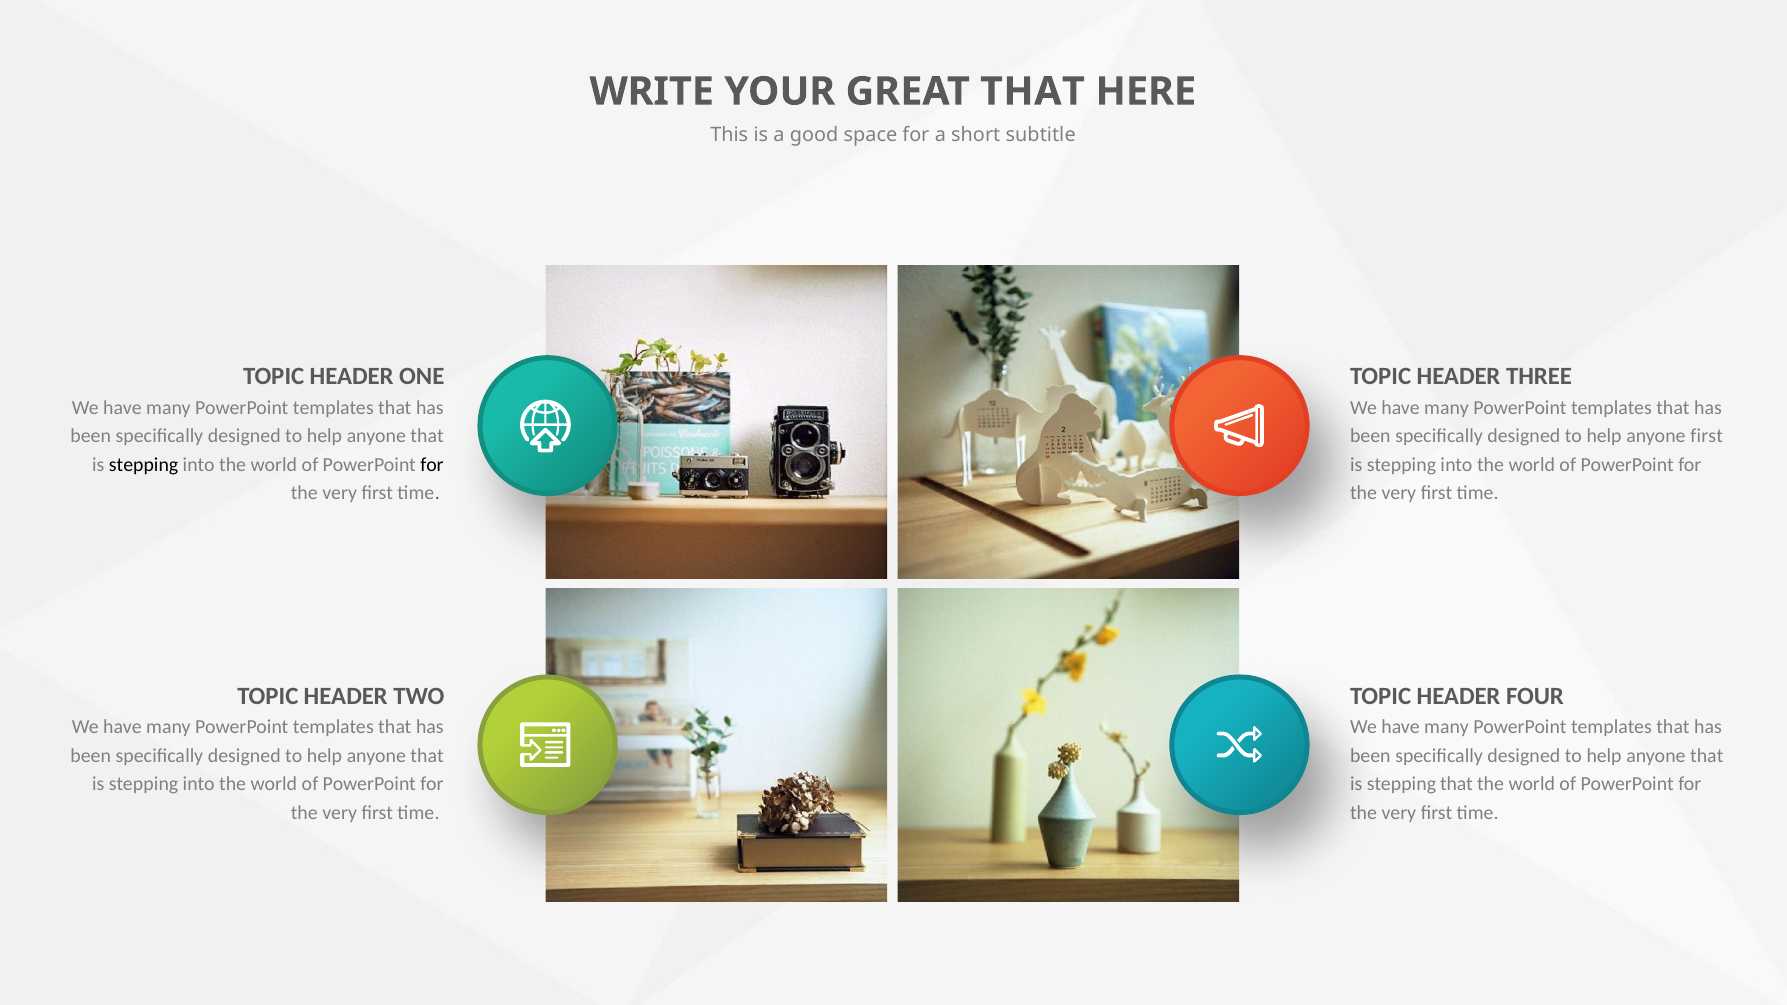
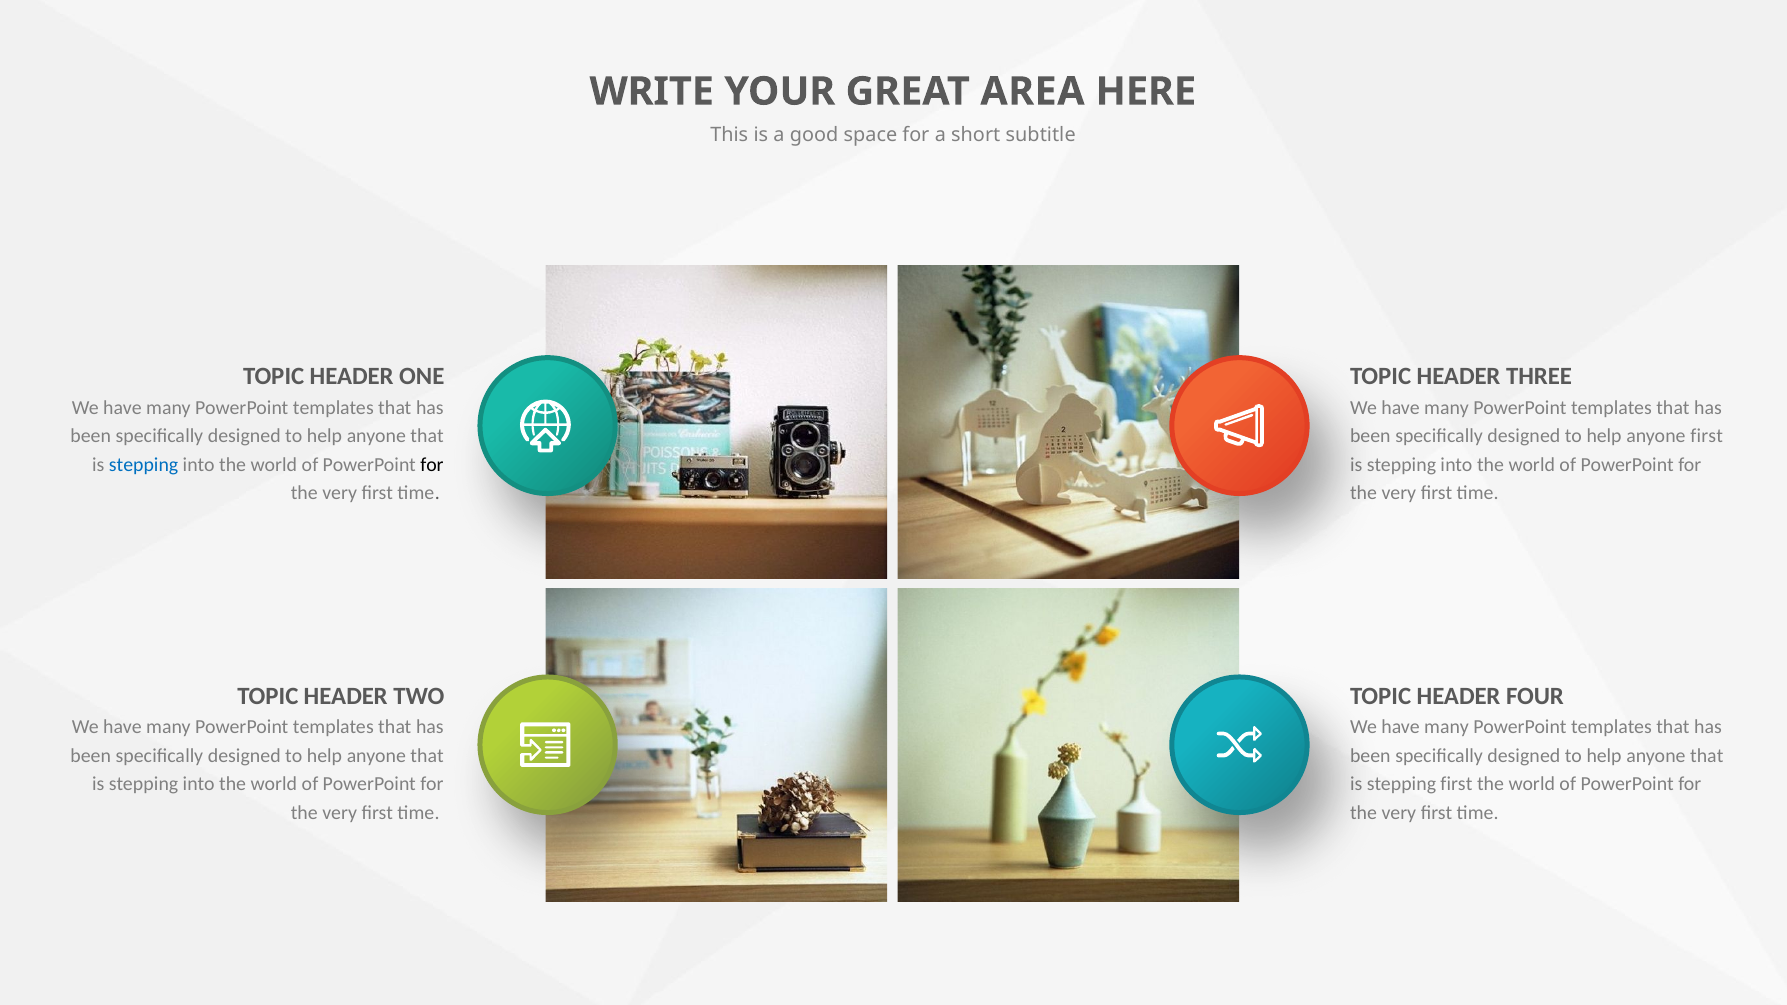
GREAT THAT: THAT -> AREA (1032, 92)
stepping colour: black -> blue (144, 465)
that: that -> first (1456, 784)
